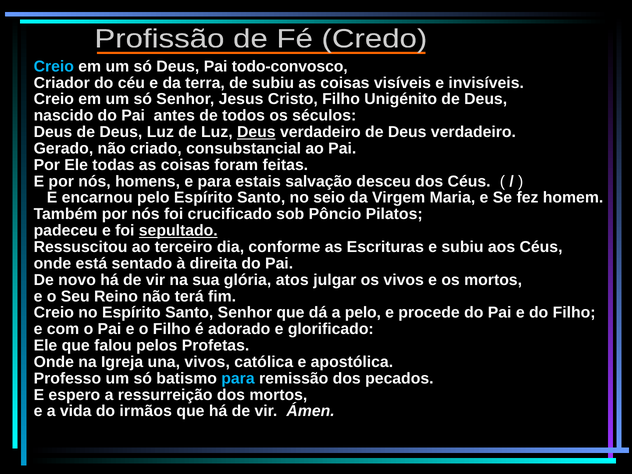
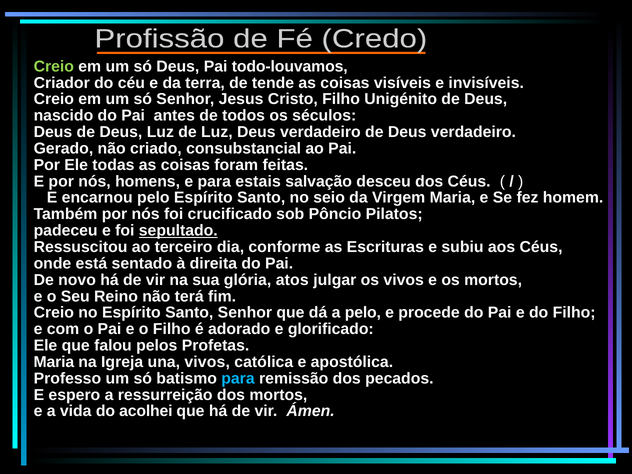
Creio colour: light blue -> light green (54, 66)
todo-convosco: todo-convosco -> todo-louvamos (290, 66)
de subiu: subiu -> tende (273, 83)
Deus underline: present -> none (256, 132)
Onde: Onde -> Maria (54, 362)
irmãos: irmãos -> acolhei (146, 411)
